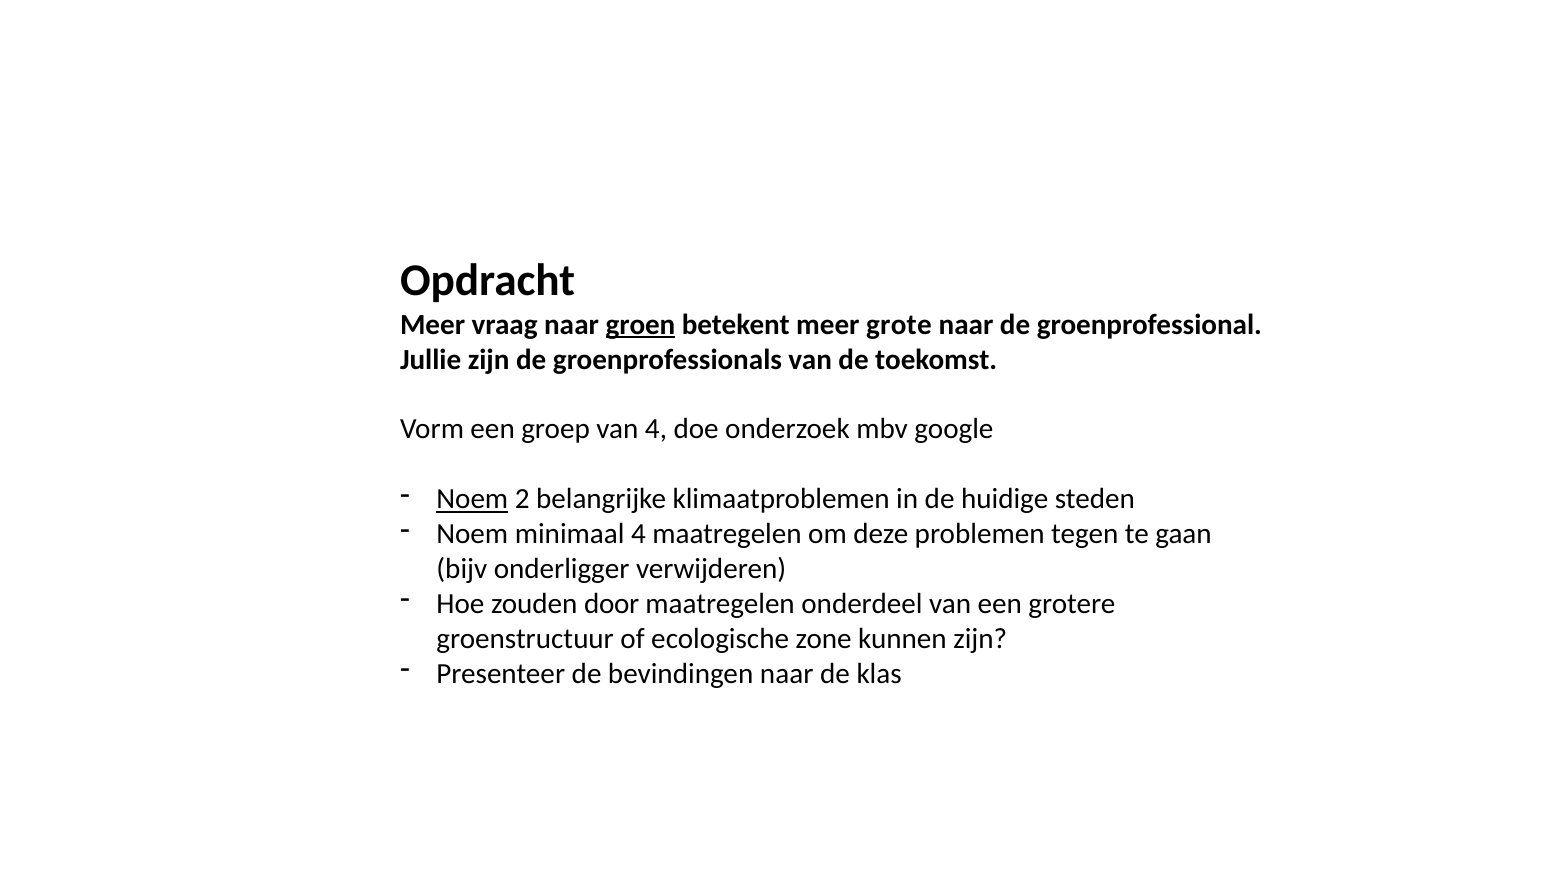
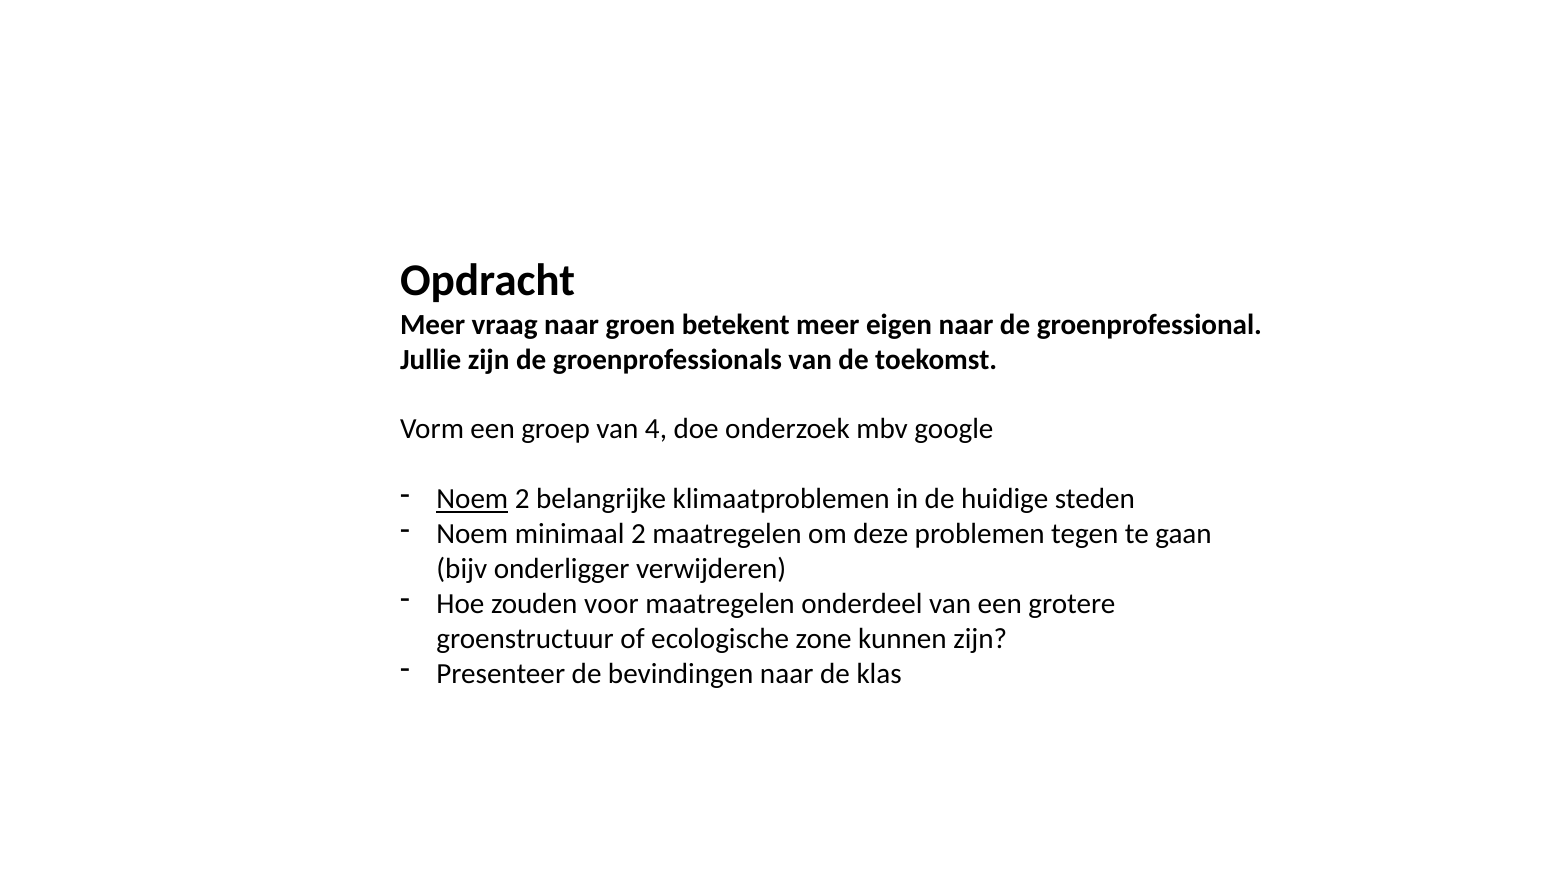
groen underline: present -> none (640, 324)
grote: grote -> eigen (899, 324)
minimaal 4: 4 -> 2 (638, 534)
door: door -> voor (611, 604)
